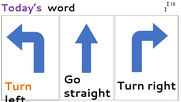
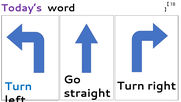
Turn colour: orange -> blue (18, 86)
